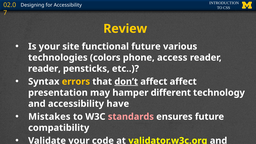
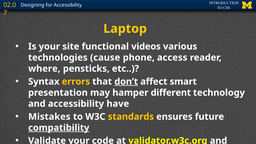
Review: Review -> Laptop (125, 29)
functional future: future -> videos (146, 46)
colors: colors -> cause (105, 58)
reader: reader -> where (44, 69)
affect affect: affect -> smart (183, 82)
standards colour: pink -> yellow (131, 117)
compatibility underline: none -> present (59, 128)
